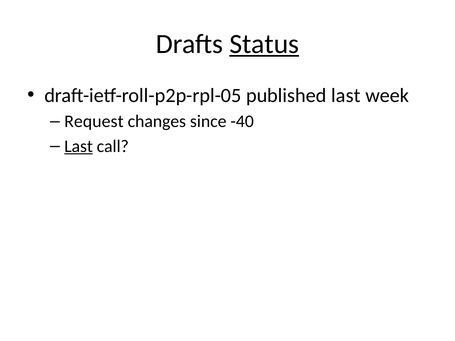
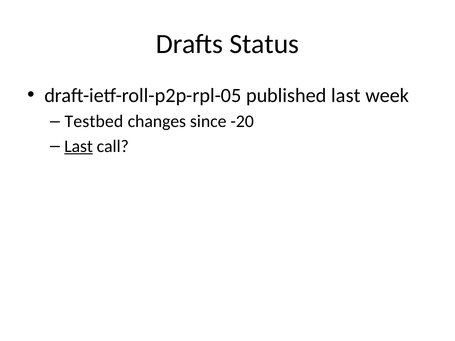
Status underline: present -> none (264, 44)
Request: Request -> Testbed (94, 122)
-40: -40 -> -20 (242, 122)
